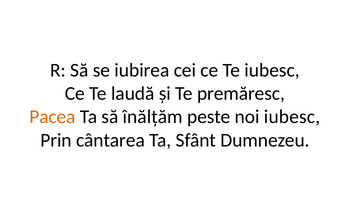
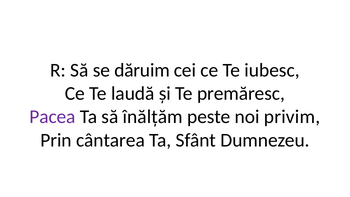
iubirea: iubirea -> dăruim (142, 70)
Pacea colour: orange -> purple (52, 117)
noi iubesc: iubesc -> privim (292, 117)
